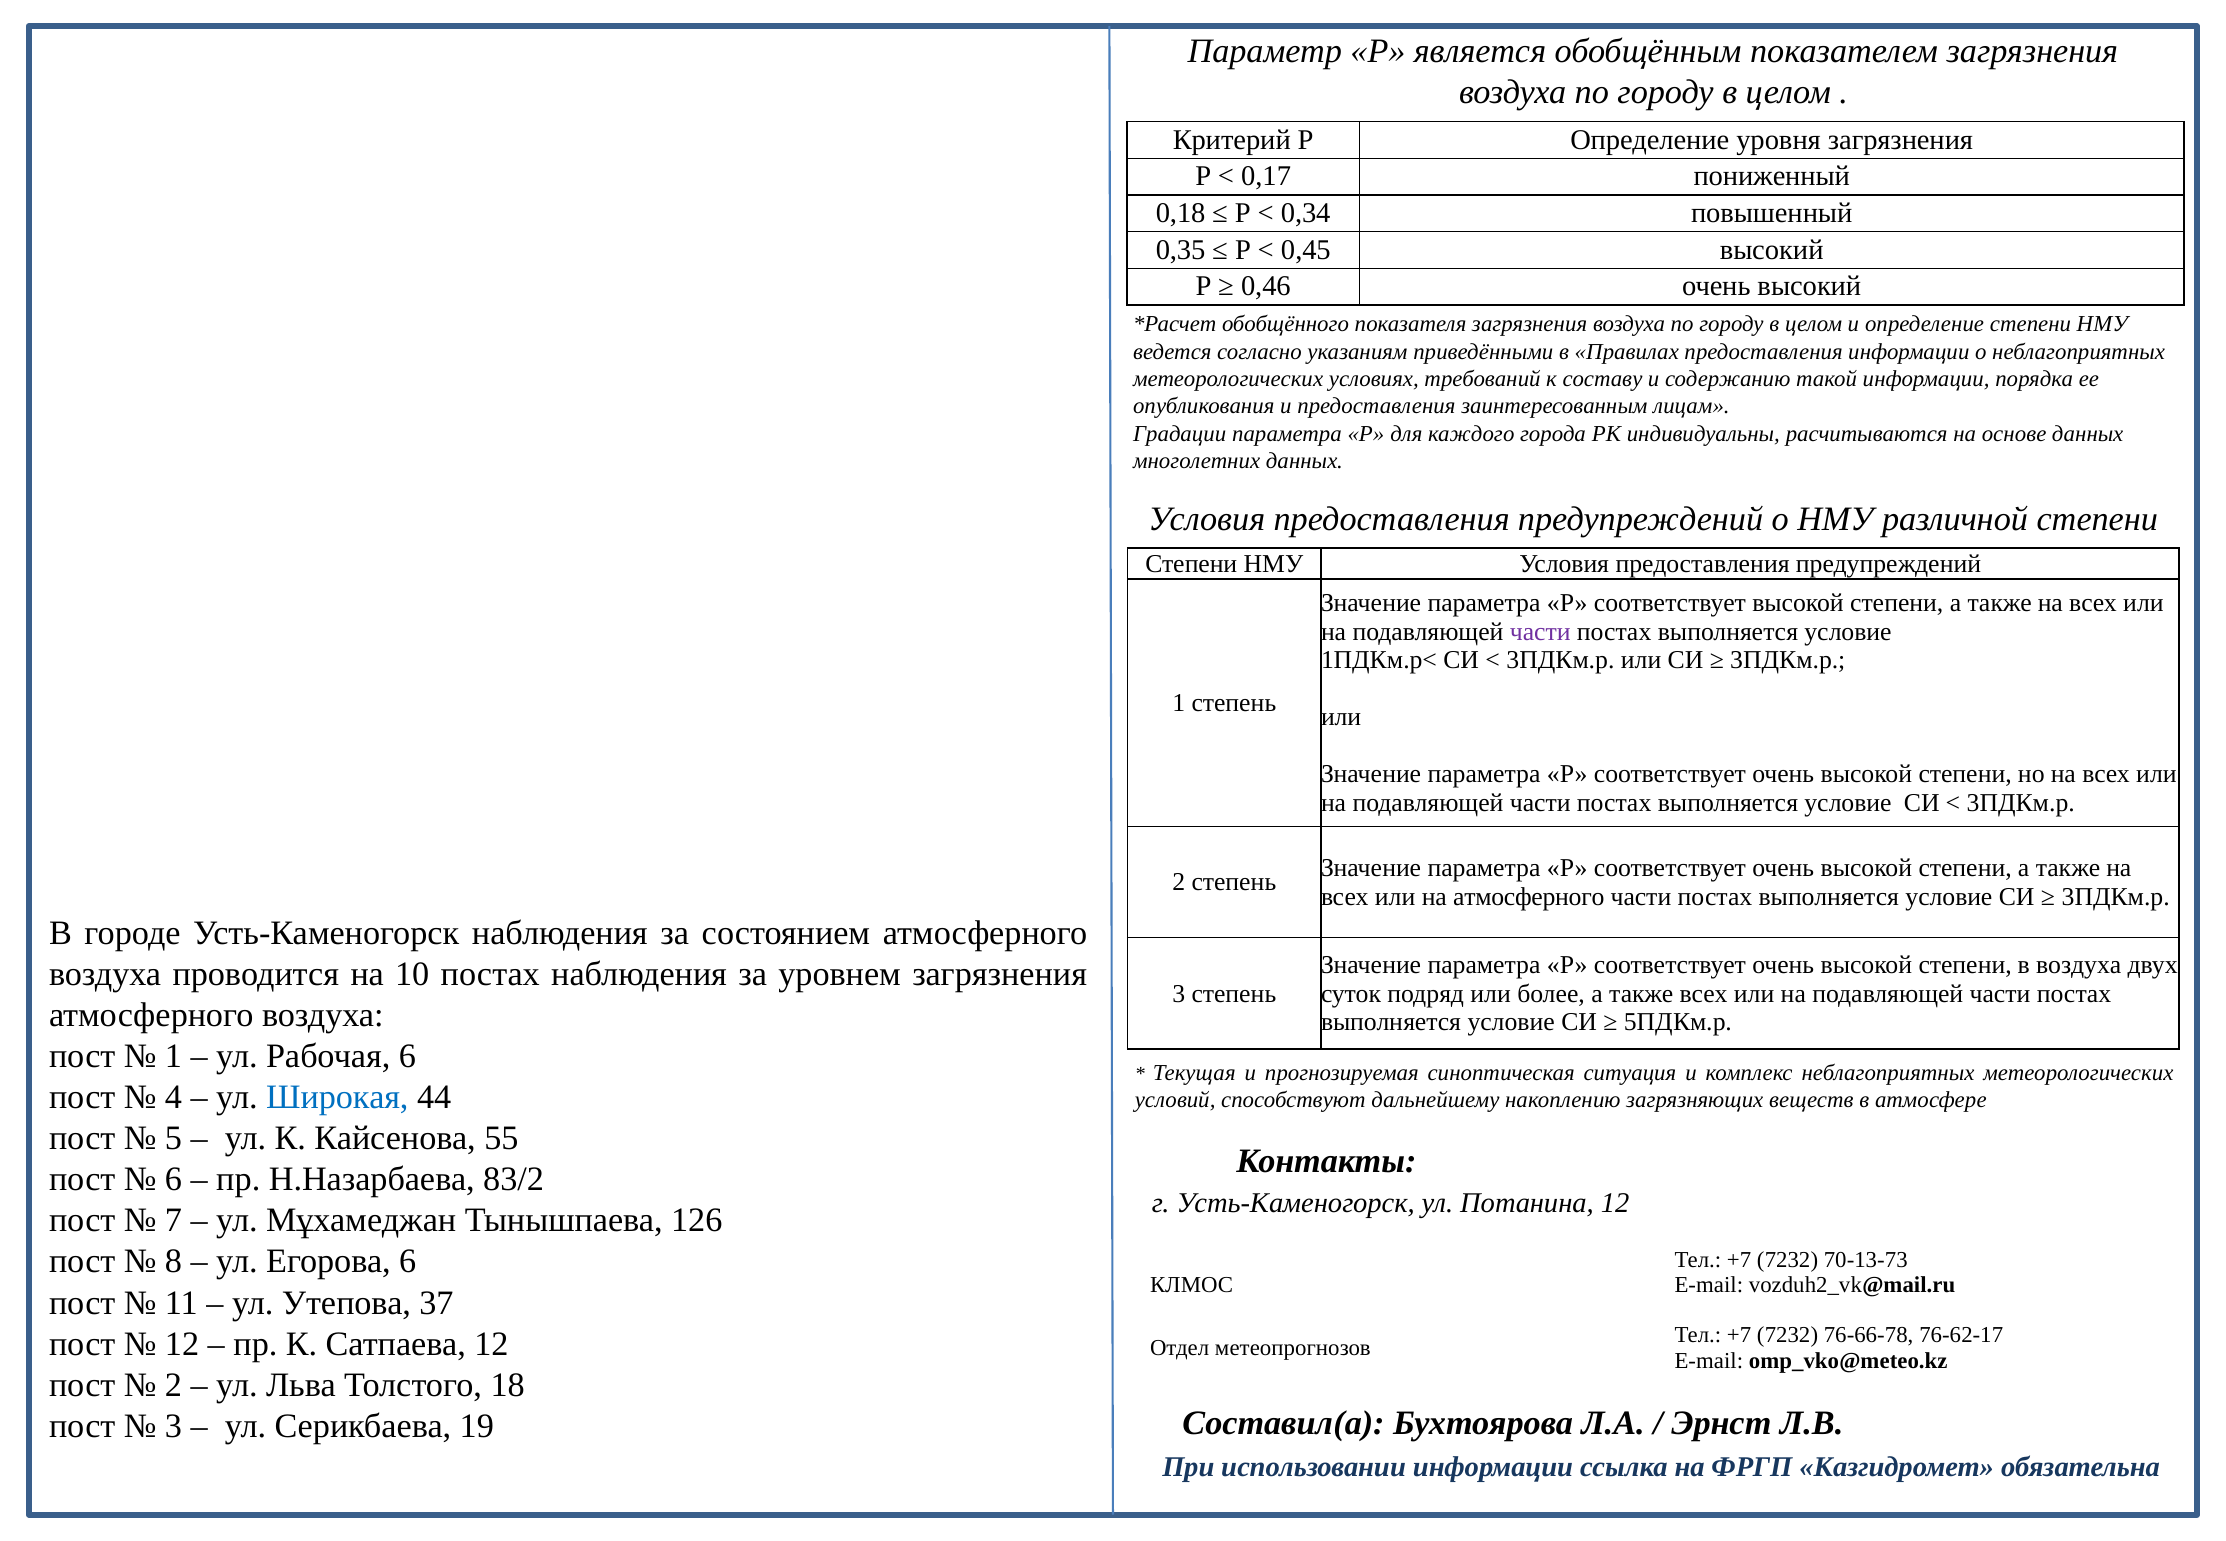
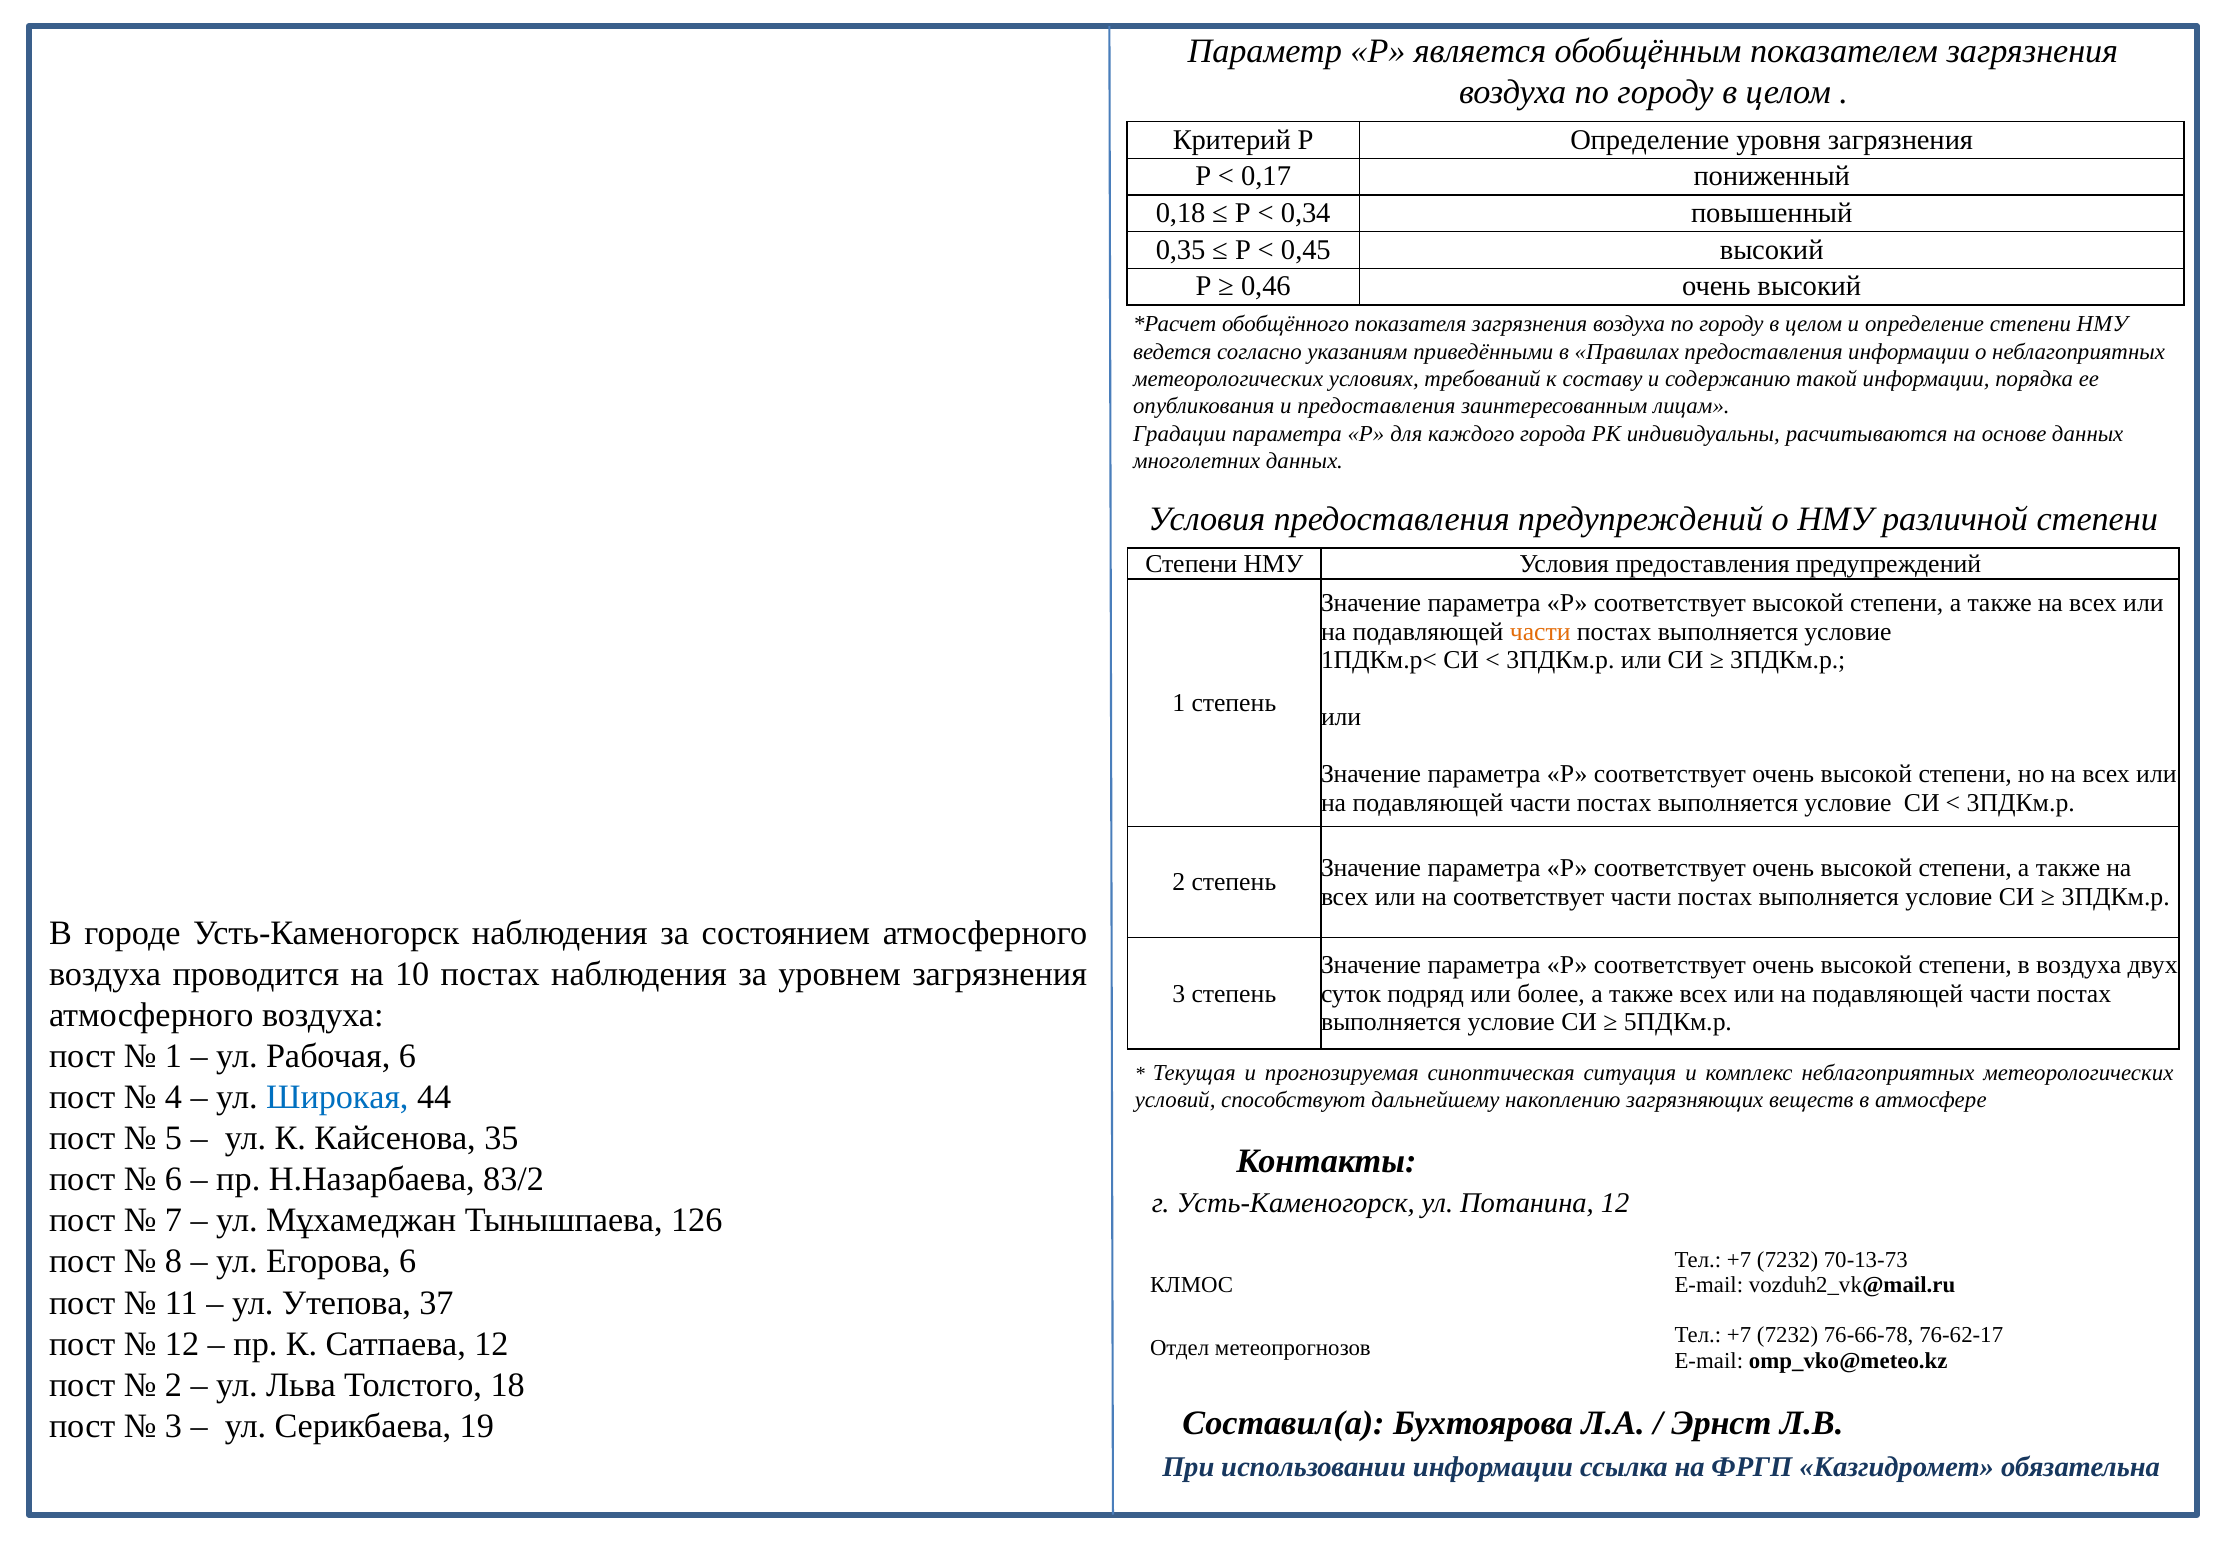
части colour: purple -> orange (1540, 632)
на атмосферного: атмосферного -> соответствует (1529, 897)
55: 55 -> 35 (501, 1138)
